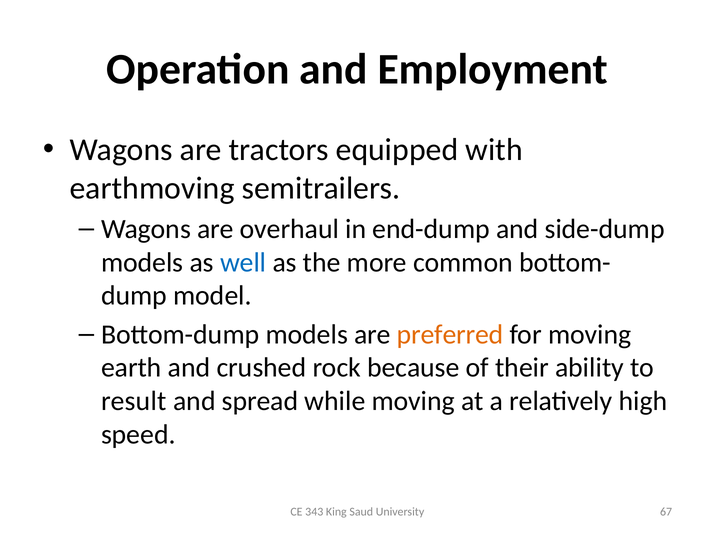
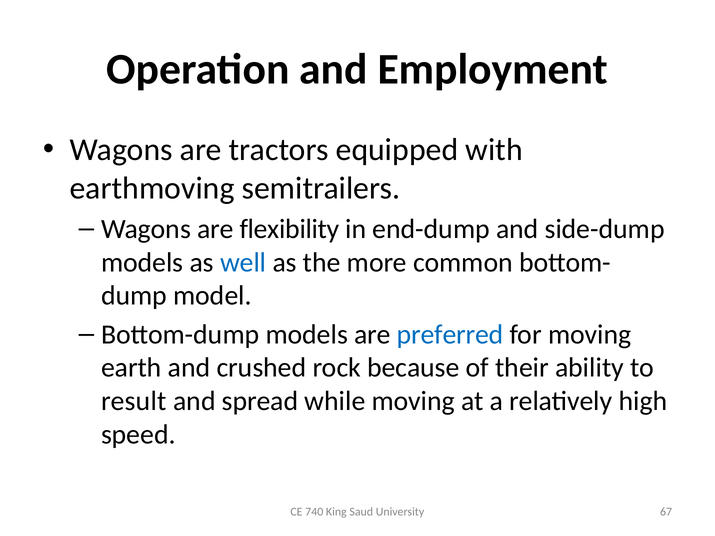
overhaul: overhaul -> flexibility (290, 229)
preferred colour: orange -> blue (450, 335)
343: 343 -> 740 (314, 512)
